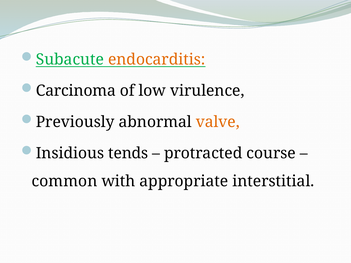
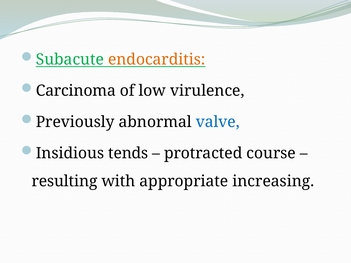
valve colour: orange -> blue (218, 122)
common: common -> resulting (65, 181)
interstitial: interstitial -> increasing (273, 181)
